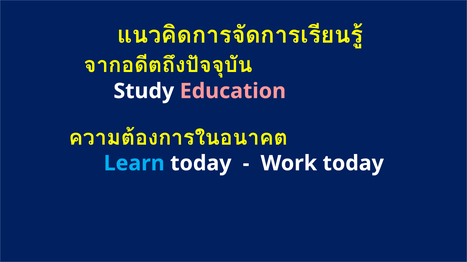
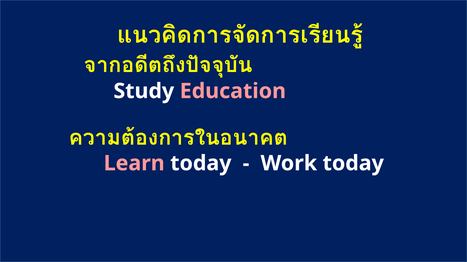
Learn colour: light blue -> pink (134, 164)
